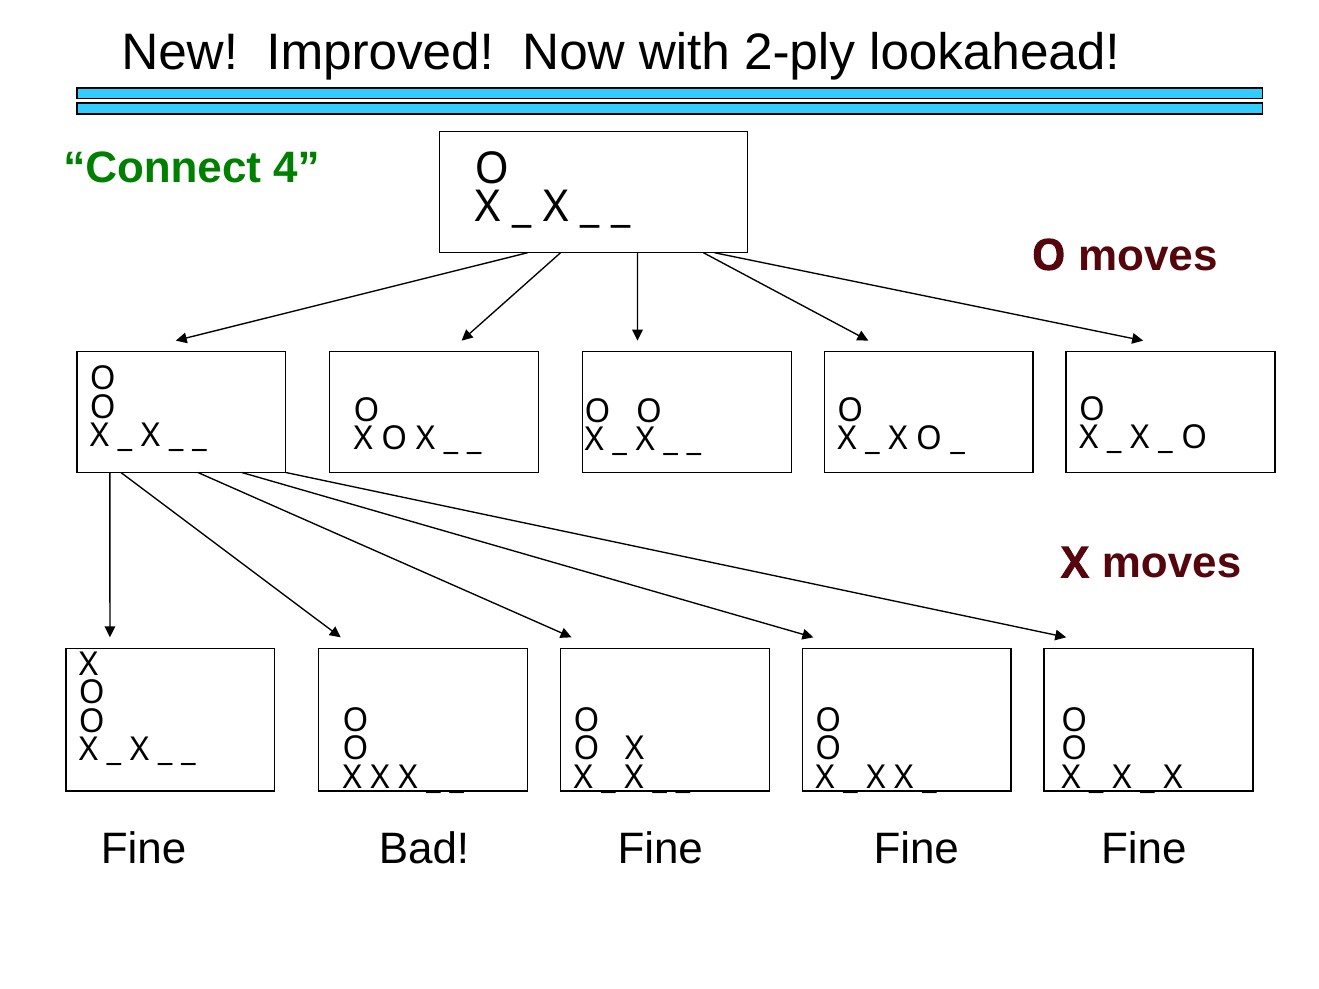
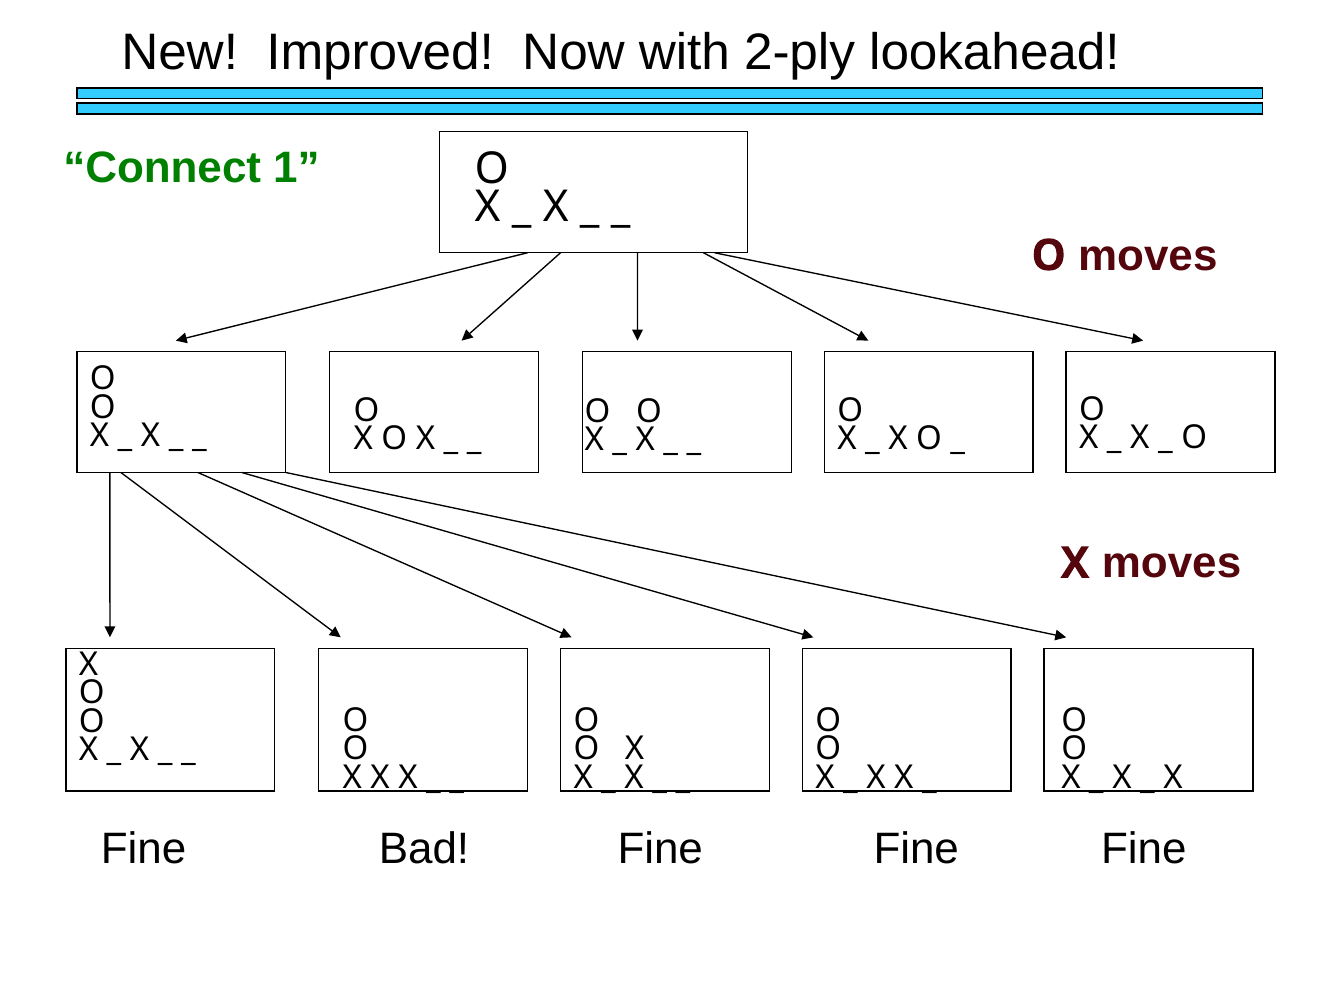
4: 4 -> 1 (296, 168)
